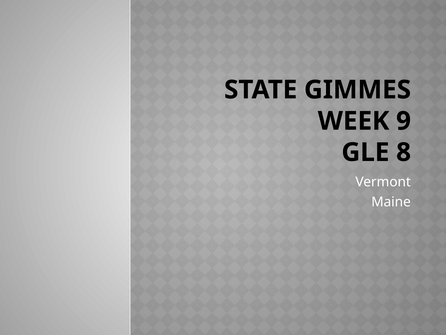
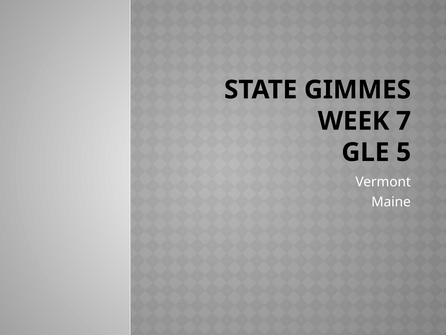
9: 9 -> 7 (404, 121)
8: 8 -> 5 (404, 152)
